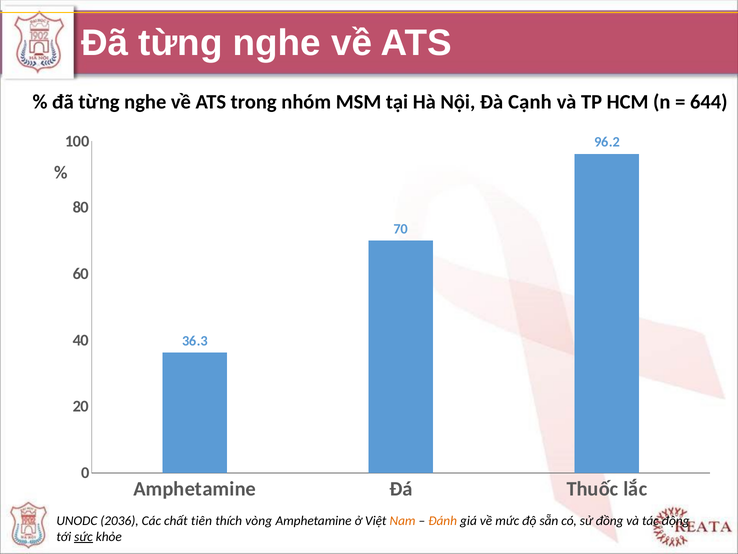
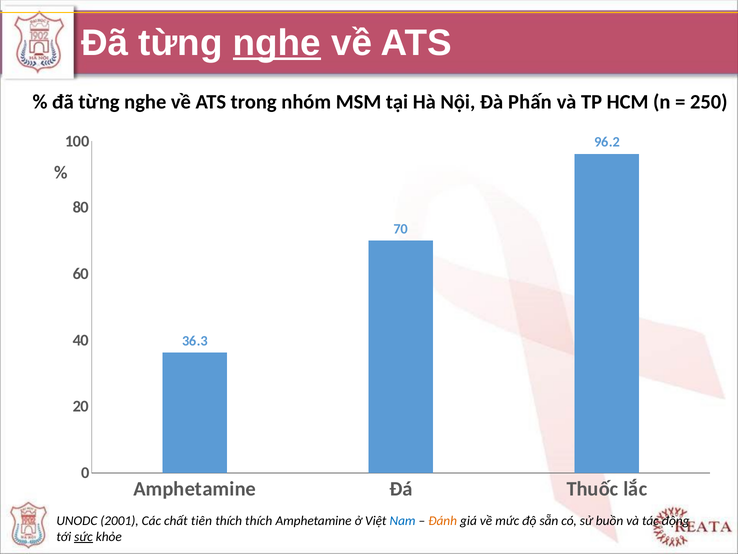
nghe underline: none -> present (277, 43)
Cạnh: Cạnh -> Phấn (530, 102)
644: 644 -> 250 (709, 102)
2036: 2036 -> 2001 (120, 520)
thích vòng: vòng -> thích (259, 520)
Nam colour: orange -> blue (403, 520)
đồng: đồng -> buồn (610, 520)
